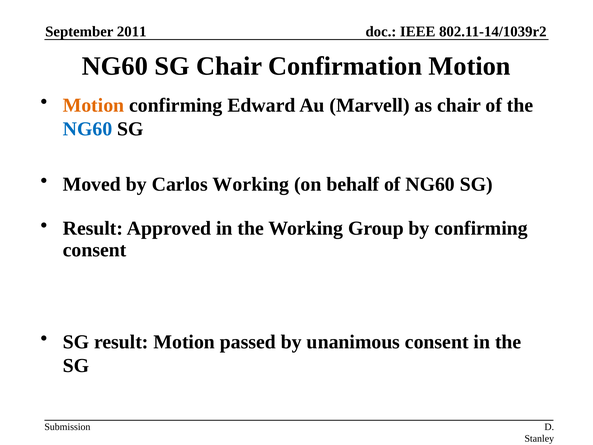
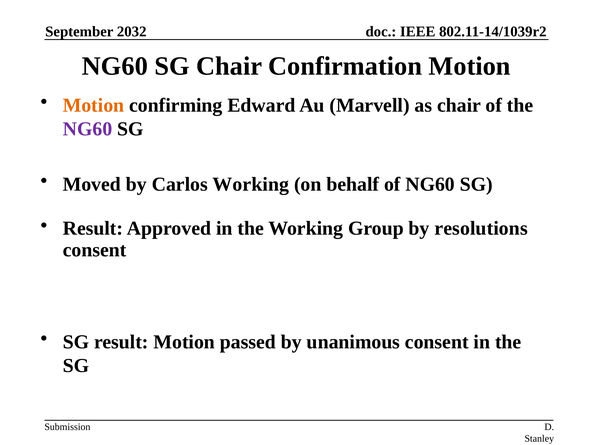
2011: 2011 -> 2032 (132, 32)
NG60 colour: blue -> purple (88, 129)
by confirming: confirming -> resolutions (481, 228)
